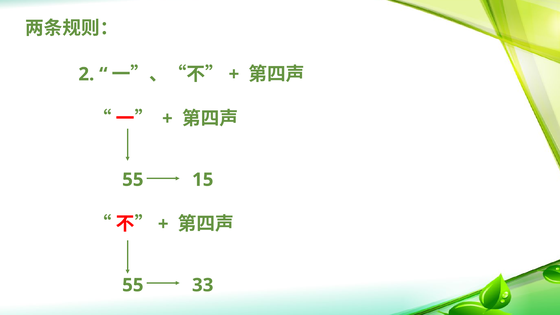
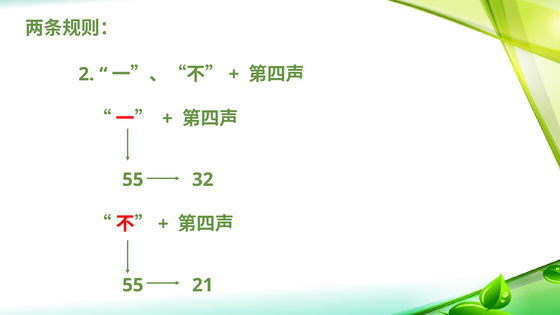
15: 15 -> 32 (203, 180)
33: 33 -> 21 (203, 285)
